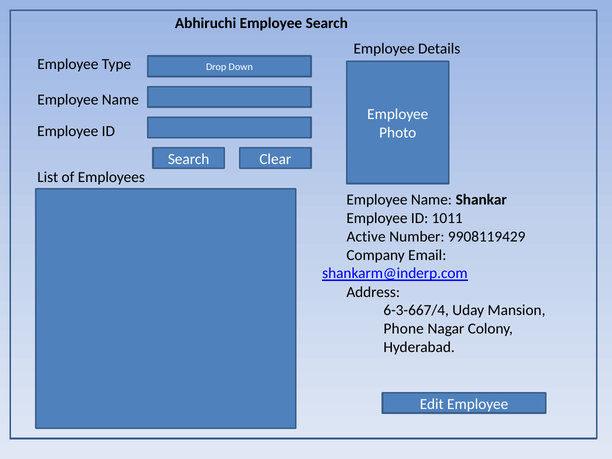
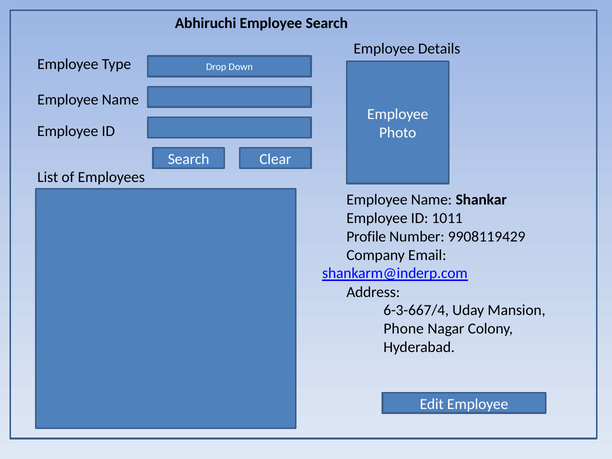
Active: Active -> Profile (366, 237)
